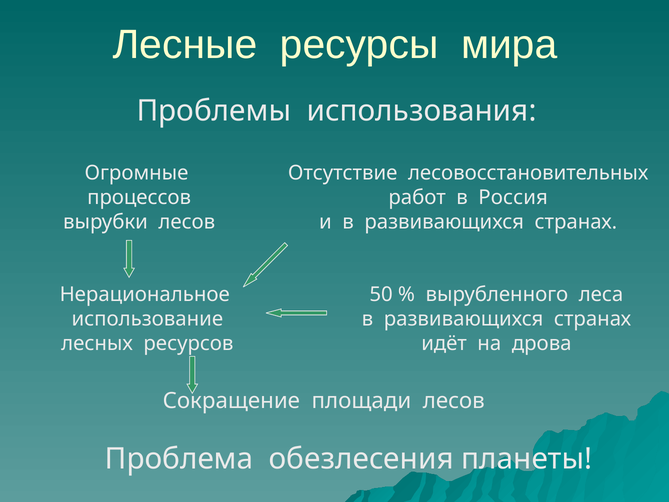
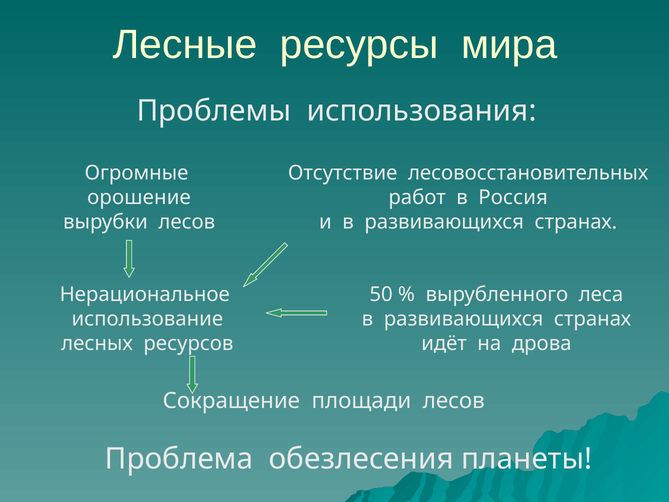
процессов: процессов -> орошение (139, 198)
